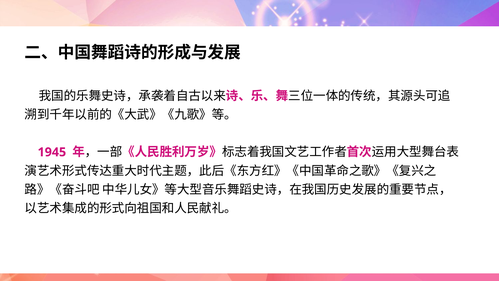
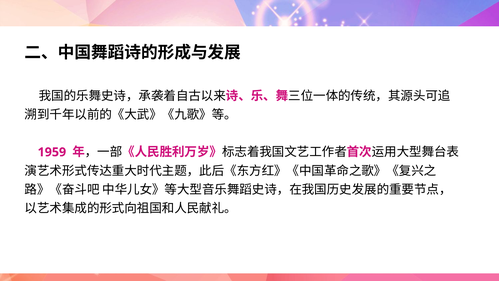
1945: 1945 -> 1959 (52, 152)
